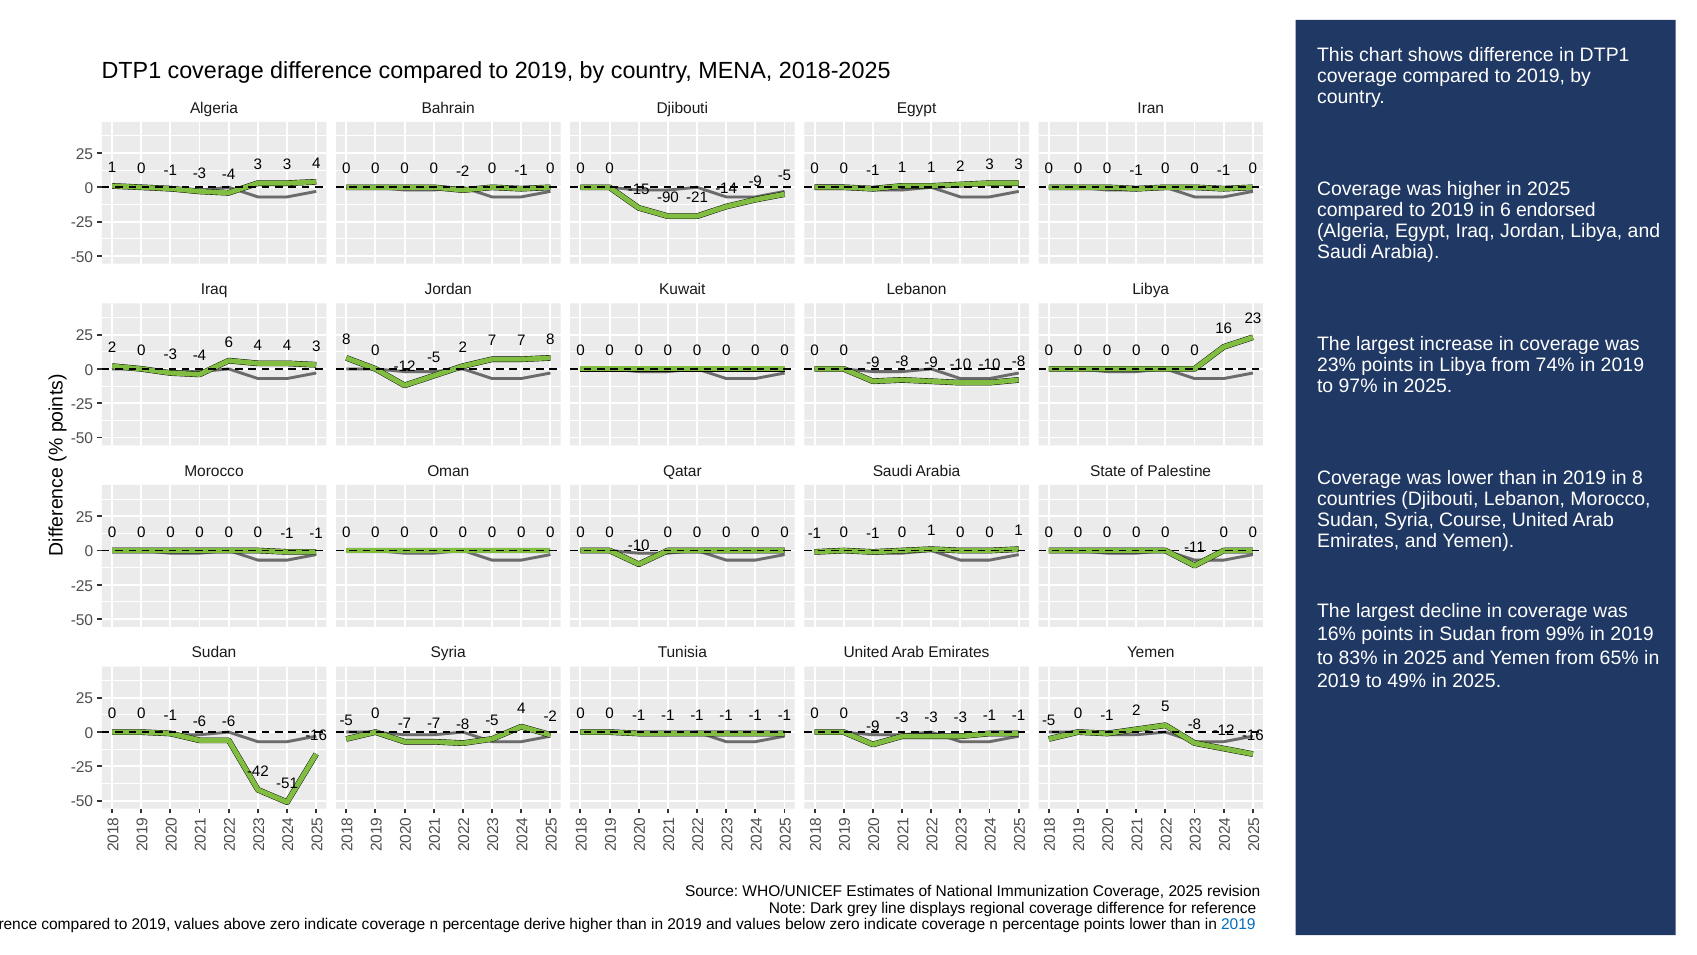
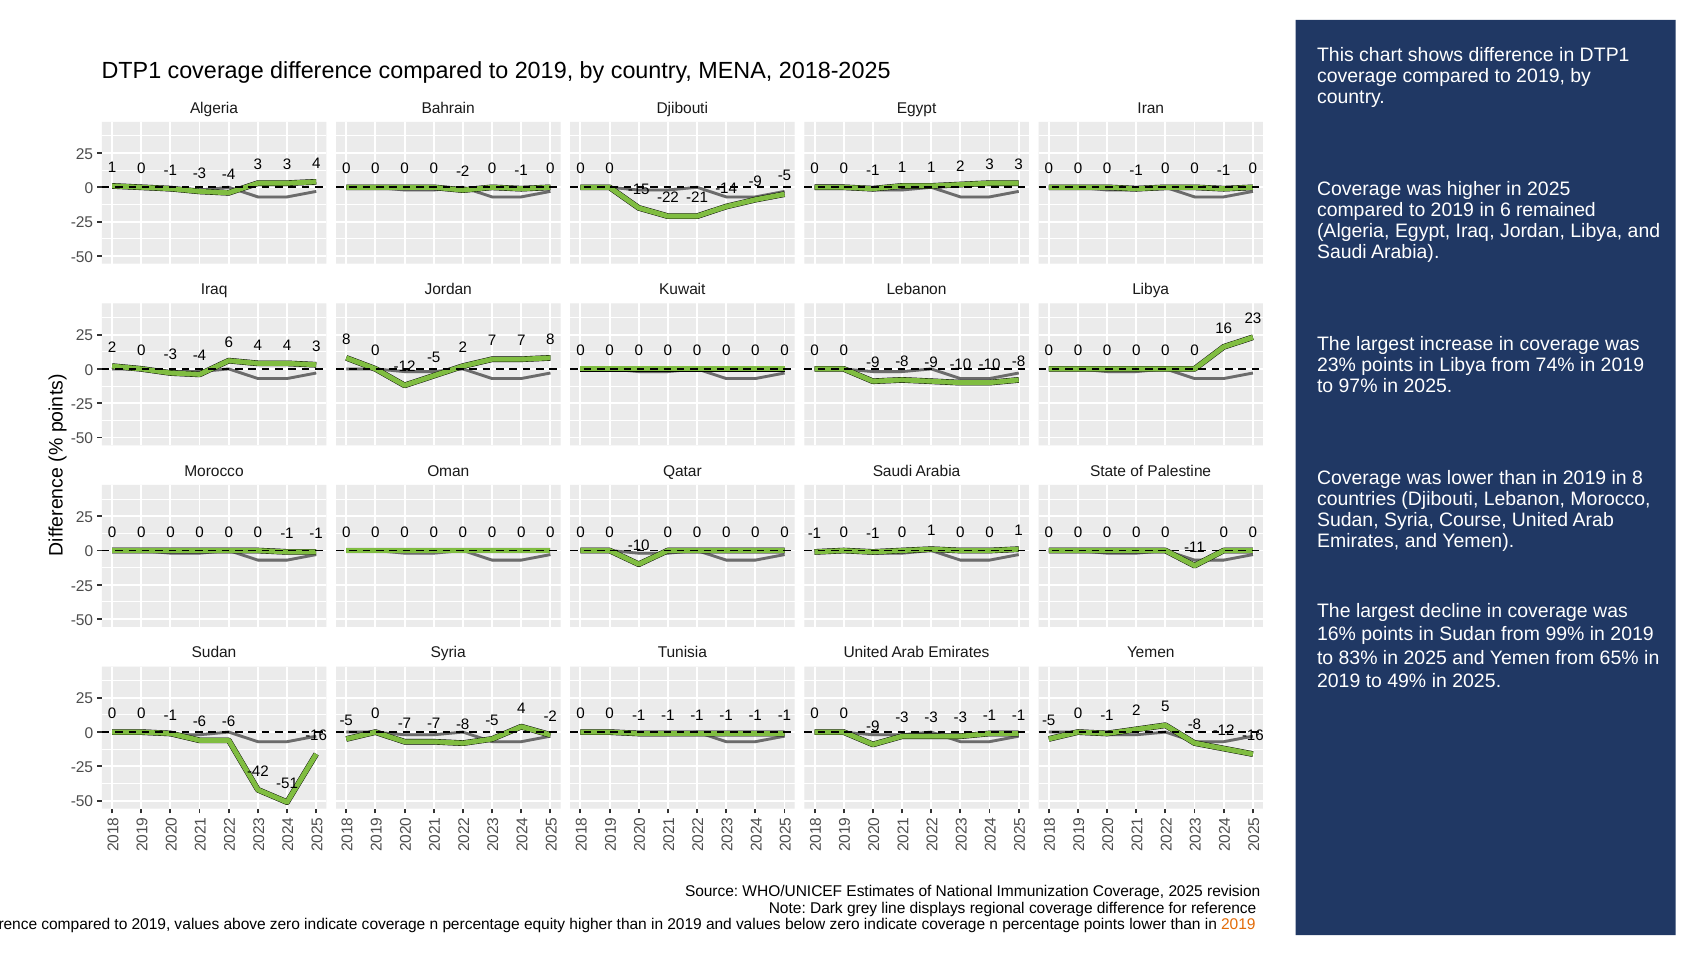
-90: -90 -> -22 (668, 198)
endorsed: endorsed -> remained (1556, 210)
derive: derive -> equity (545, 924)
2019 colour: blue -> orange (1238, 924)
